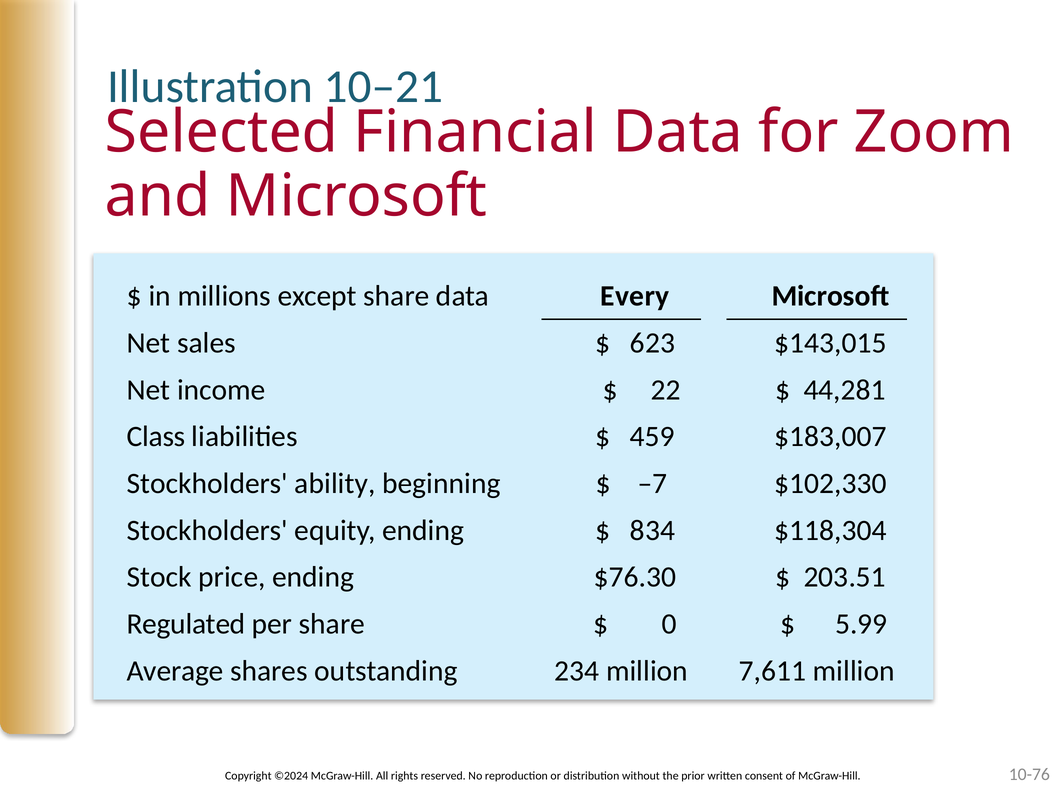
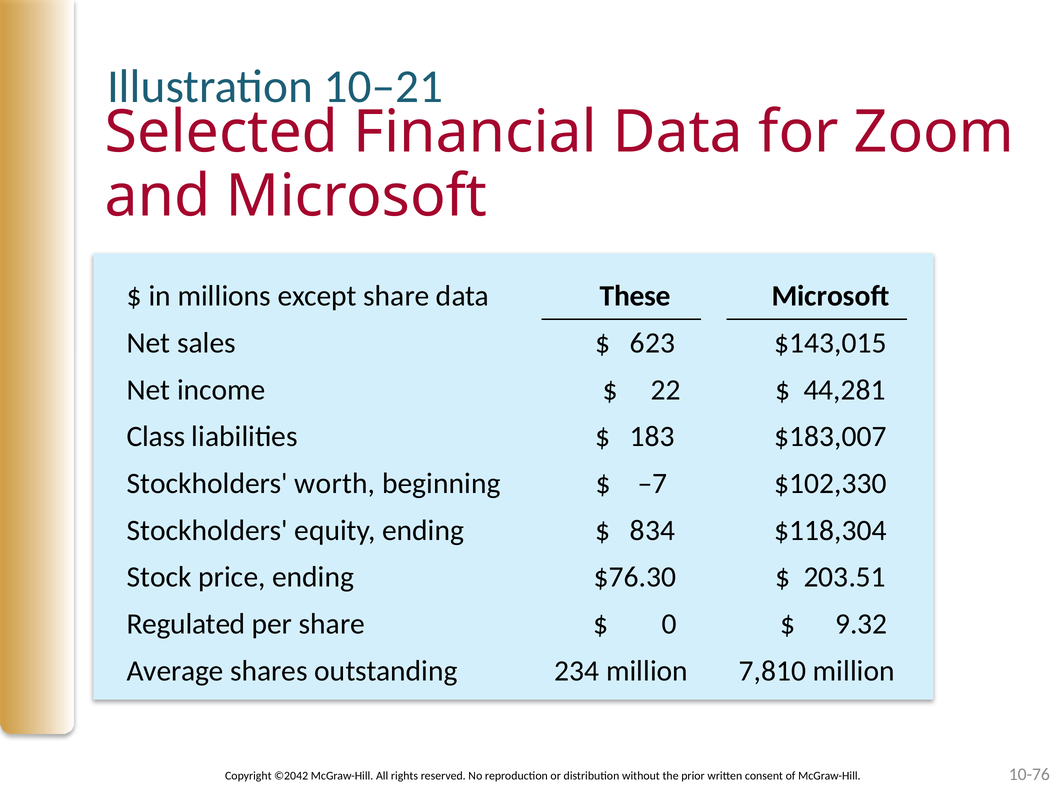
Every: Every -> These (635, 296)
459: 459 -> 183 (652, 437)
ability: ability -> worth (335, 484)
5.99: 5.99 -> 9.32 (861, 624)
7,611: 7,611 -> 7,810 (772, 671)
©2024: ©2024 -> ©2042 (291, 776)
